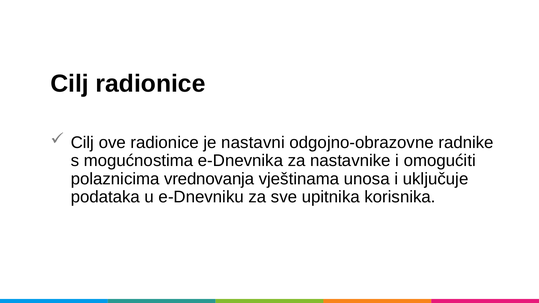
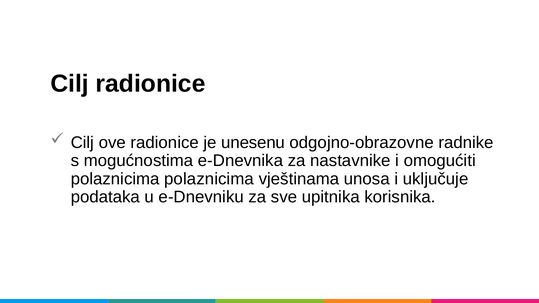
nastavni: nastavni -> unesenu (253, 143)
polaznicima vrednovanja: vrednovanja -> polaznicima (209, 179)
